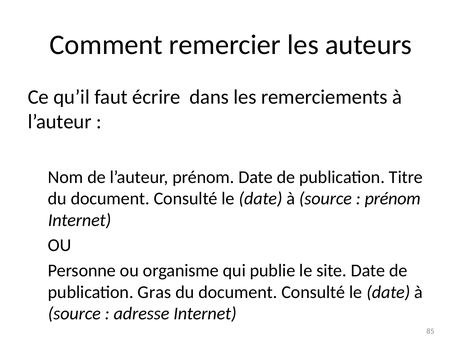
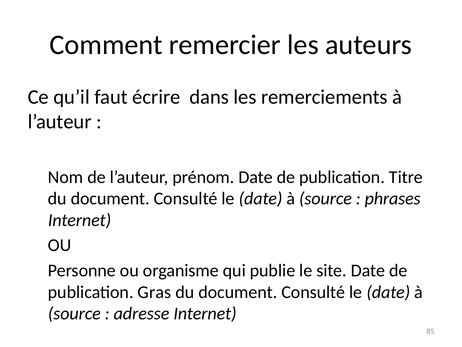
prénom: prénom -> phrases (393, 198)
